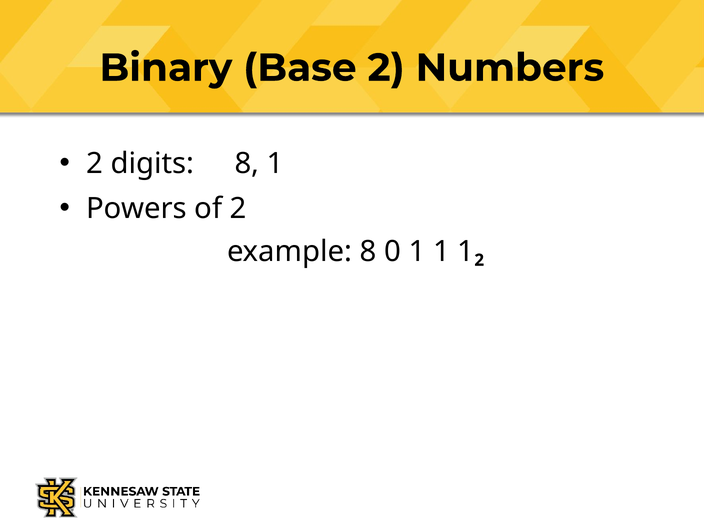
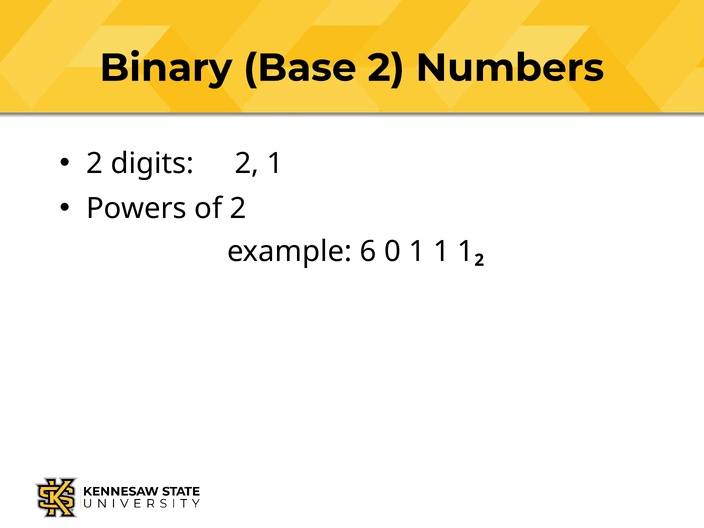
digits 8: 8 -> 2 (247, 164)
example 8: 8 -> 6 (368, 251)
